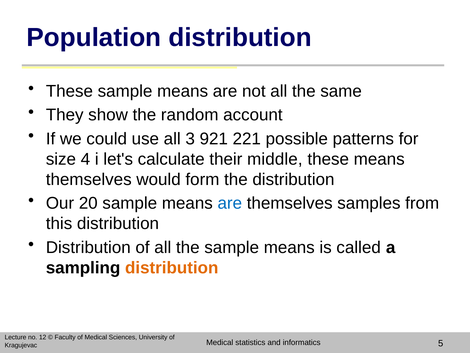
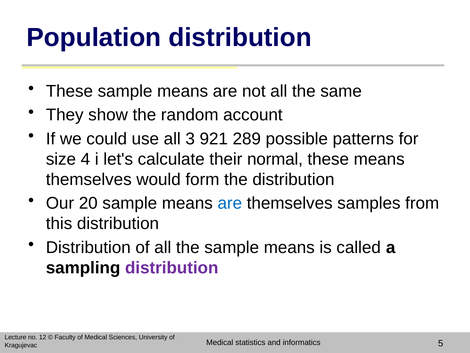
221: 221 -> 289 (247, 139)
middle: middle -> normal (275, 159)
distribution colour: orange -> purple (172, 267)
